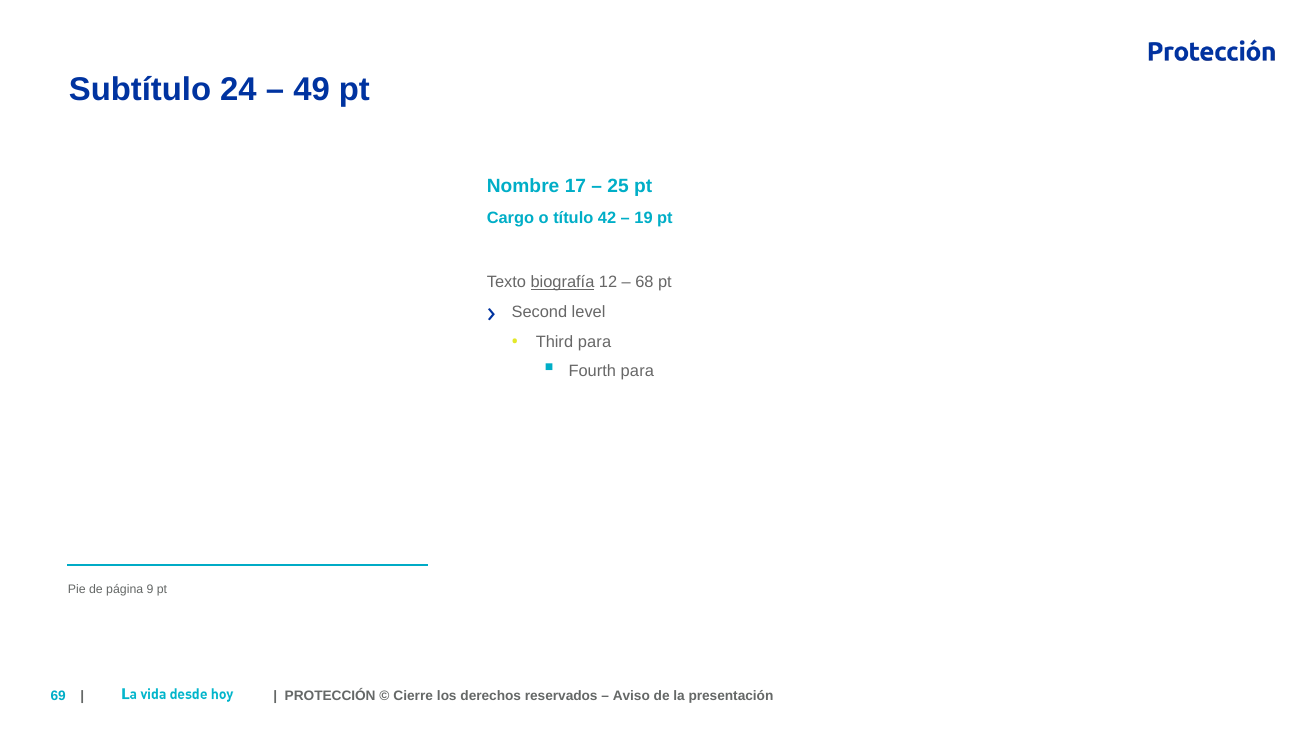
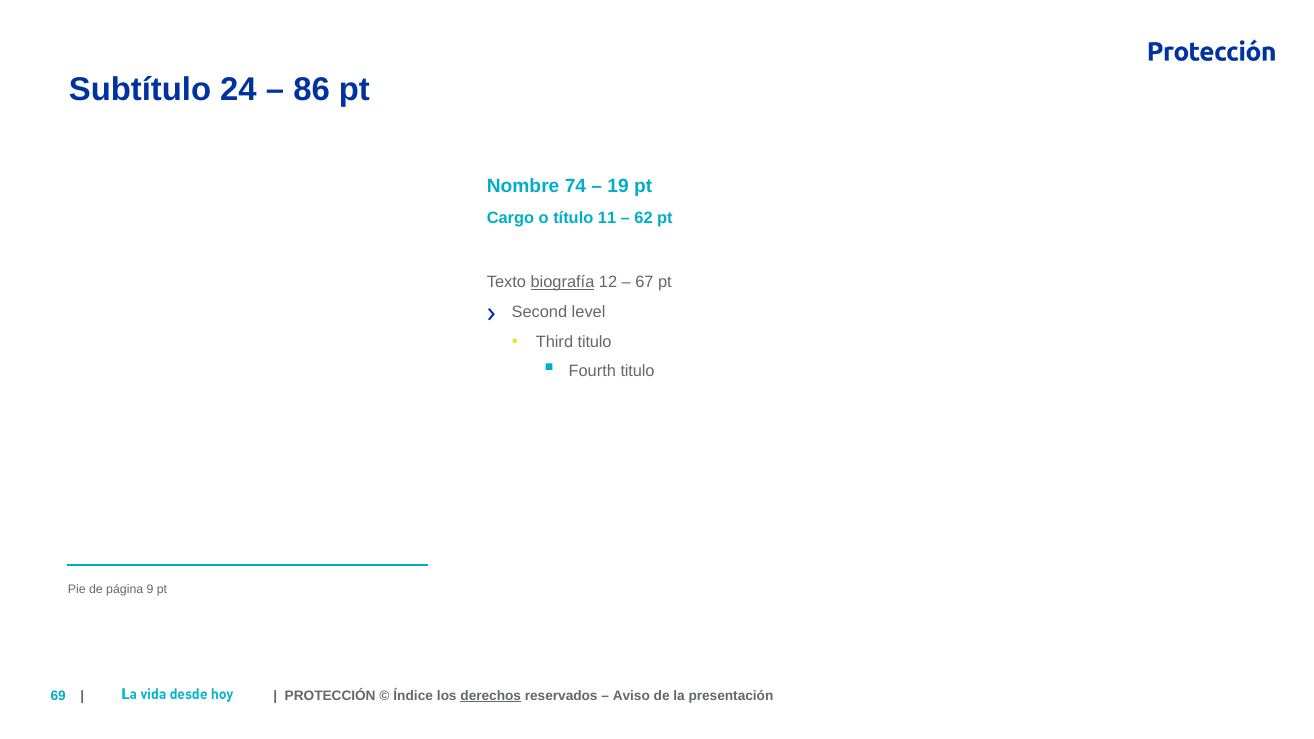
49: 49 -> 86 (312, 90)
17: 17 -> 74 (575, 187)
25: 25 -> 19 (618, 187)
42: 42 -> 11 (607, 218)
19: 19 -> 62 (644, 218)
68: 68 -> 67 (645, 283)
Third para: para -> titulo (595, 342)
Fourth para: para -> titulo (638, 372)
Cierre: Cierre -> Índice (413, 696)
derechos underline: none -> present (491, 696)
